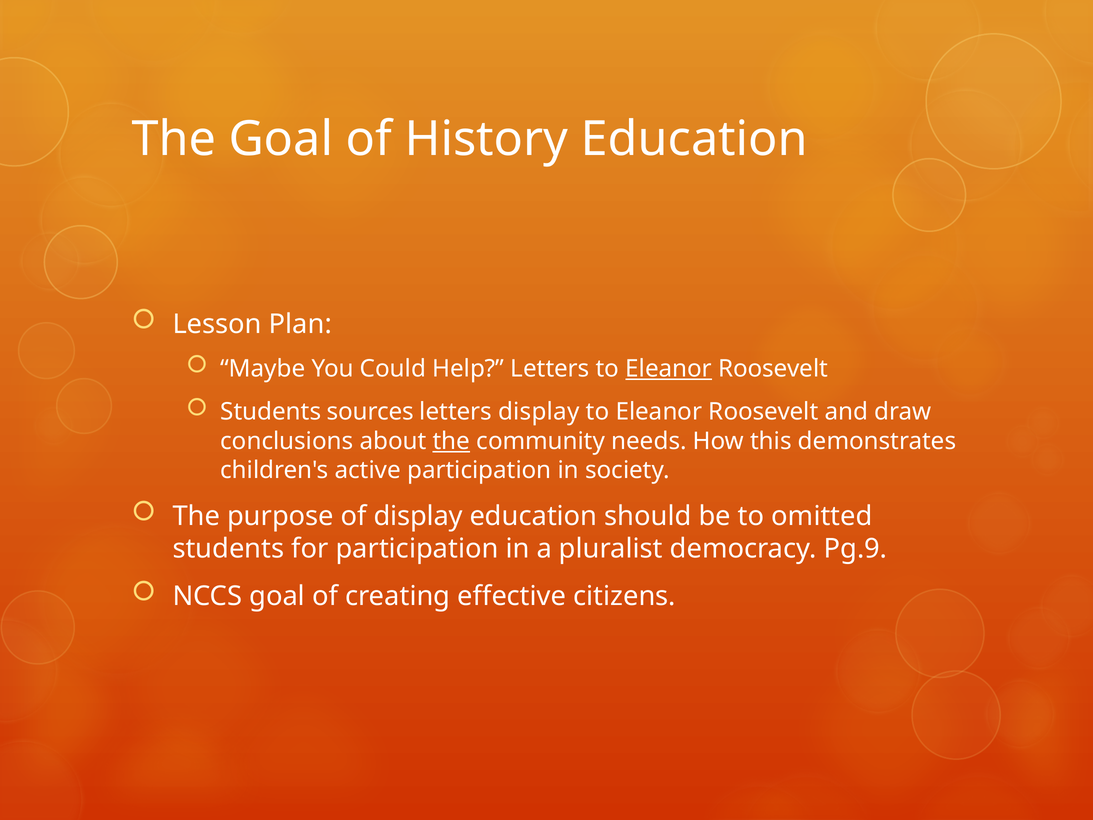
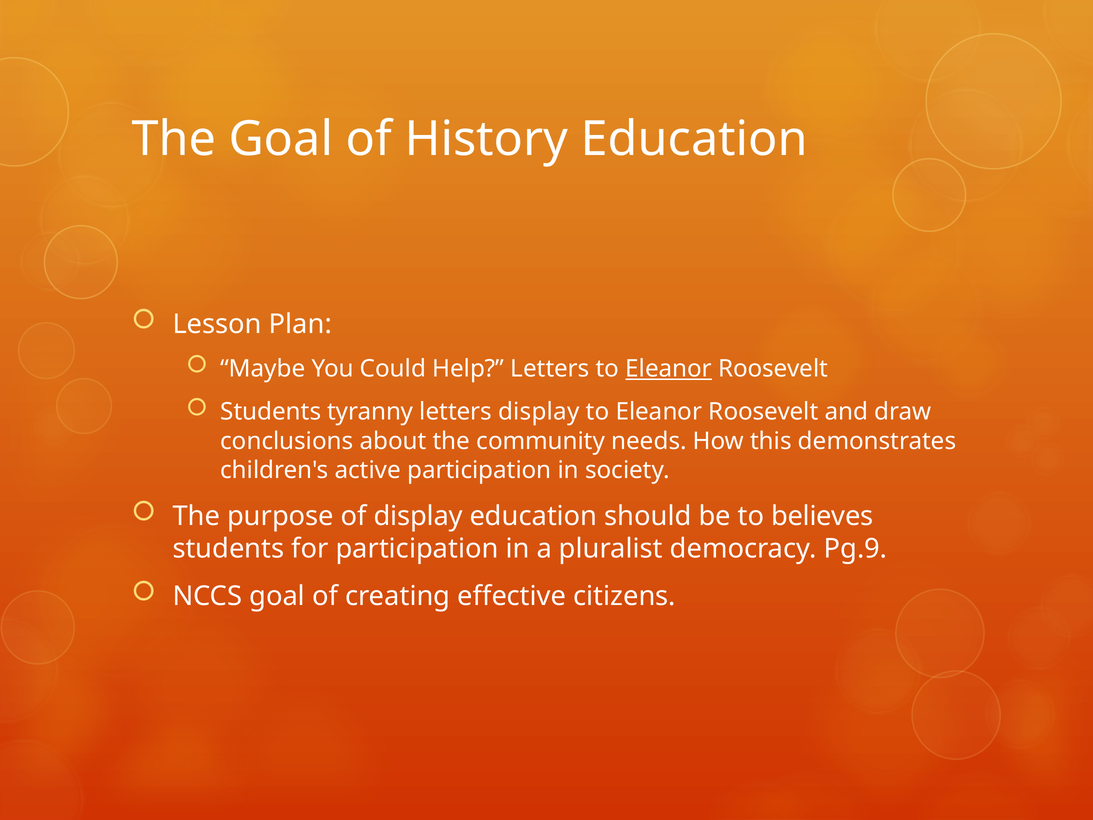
sources: sources -> tyranny (370, 412)
the underline: present -> none (451, 441)
omitted: omitted -> believes (822, 516)
